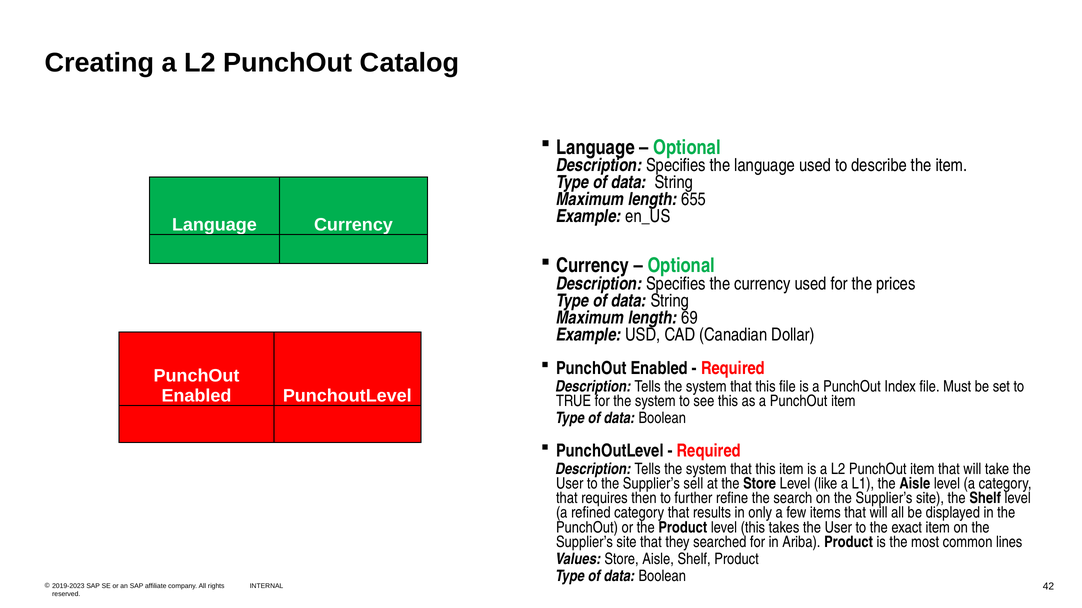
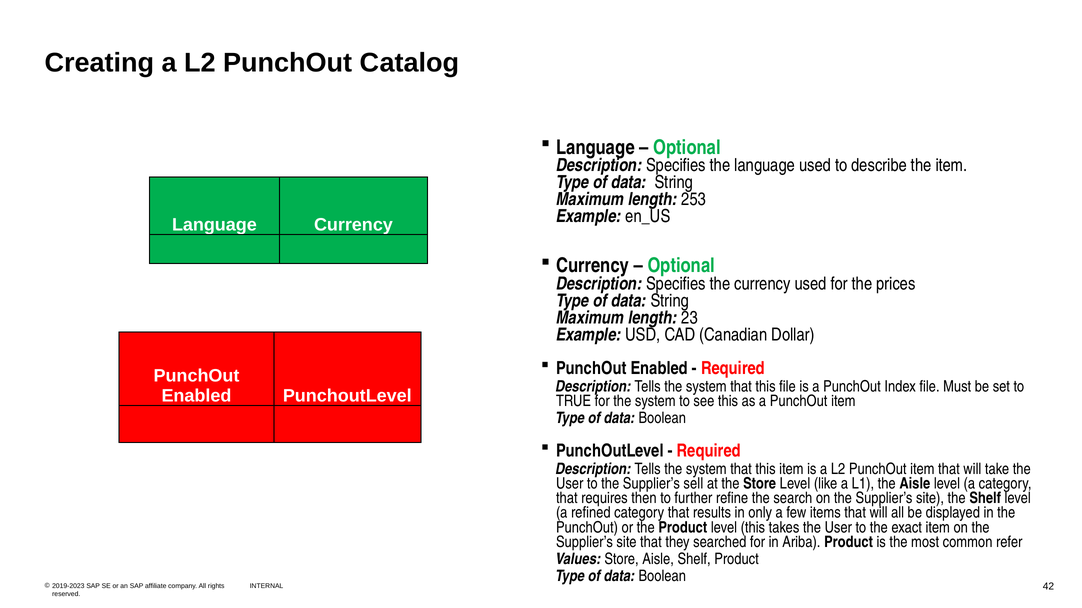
655: 655 -> 253 (694, 199)
69: 69 -> 23 (690, 318)
lines: lines -> refer (1009, 543)
